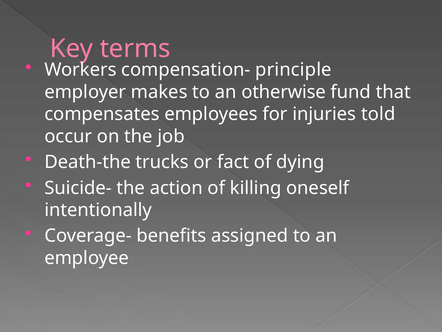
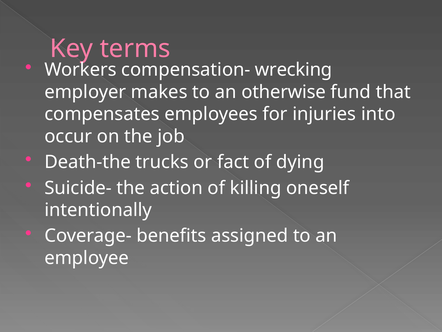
principle: principle -> wrecking (294, 70)
told: told -> into (378, 114)
